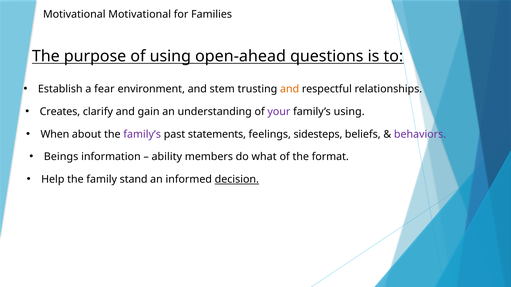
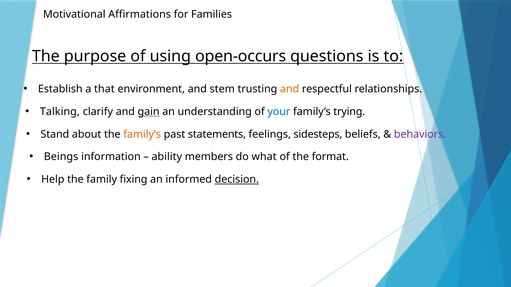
Motivational Motivational: Motivational -> Affirmations (140, 14)
open-ahead: open-ahead -> open-occurs (241, 56)
fear: fear -> that (104, 89)
Creates: Creates -> Talking (60, 112)
gain underline: none -> present (149, 112)
your colour: purple -> blue (279, 112)
family’s using: using -> trying (349, 112)
When: When -> Stand (55, 134)
family’s colour: purple -> orange (142, 134)
stand: stand -> fixing (134, 180)
